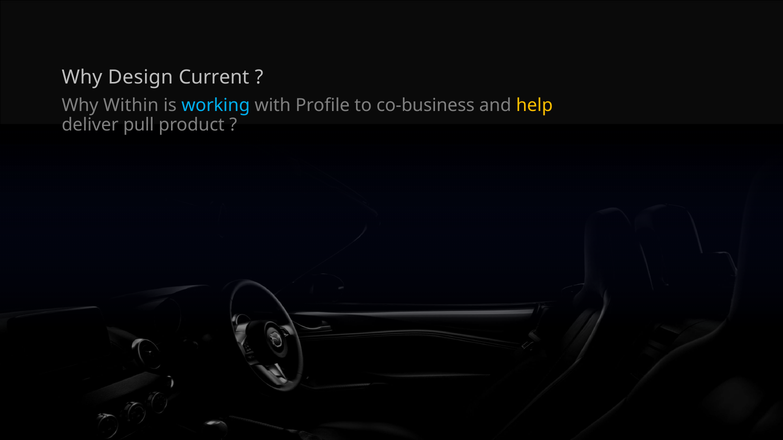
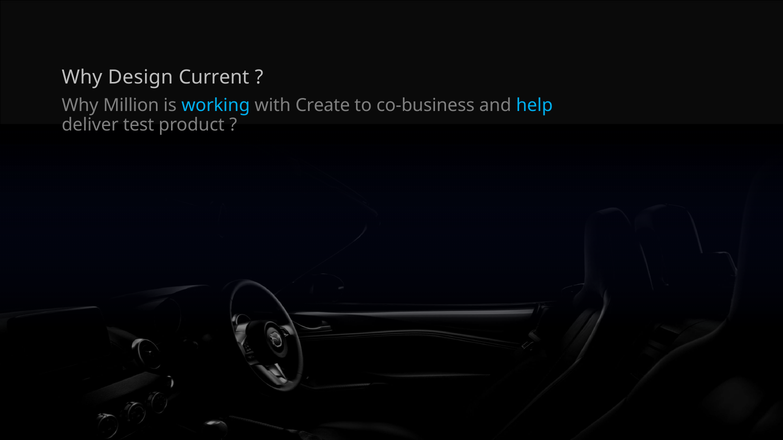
Within: Within -> Million (131, 106)
Profile: Profile -> Create (323, 106)
help colour: yellow -> light blue (534, 106)
pull: pull -> test (139, 125)
